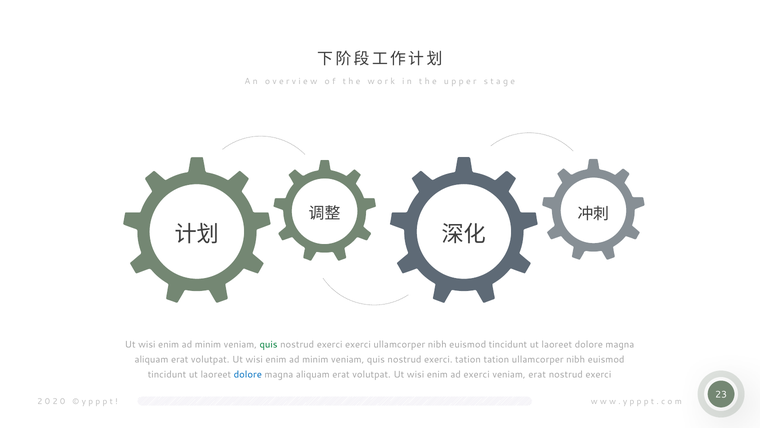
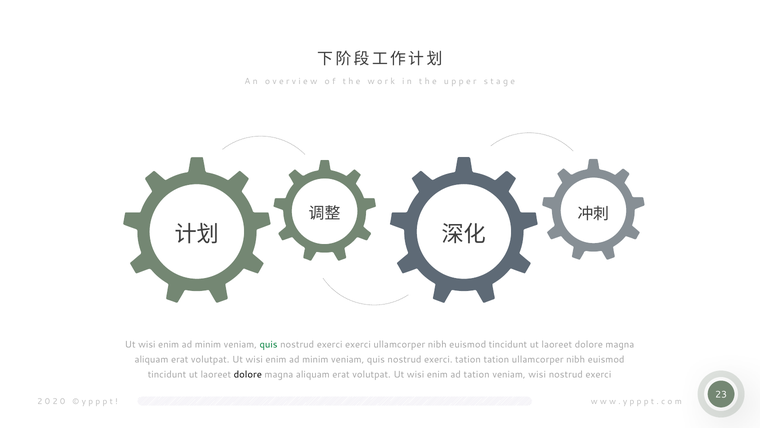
dolore colour: blue -> black (248, 374)
ad exerci: exerci -> tation (477, 374)
veniam erat: erat -> wisi (537, 374)
